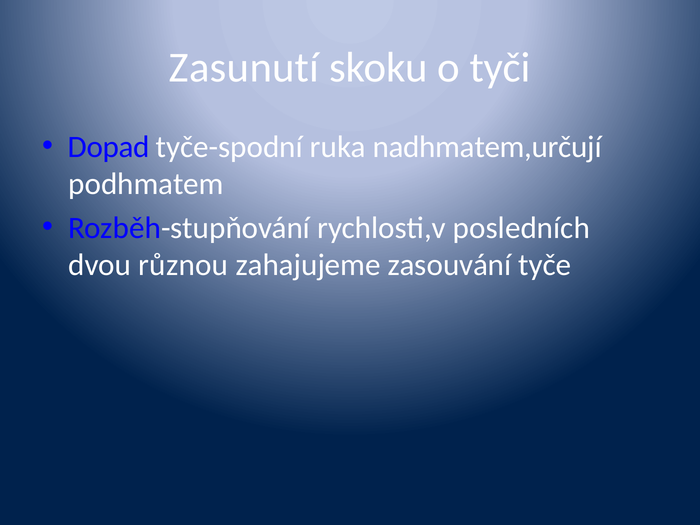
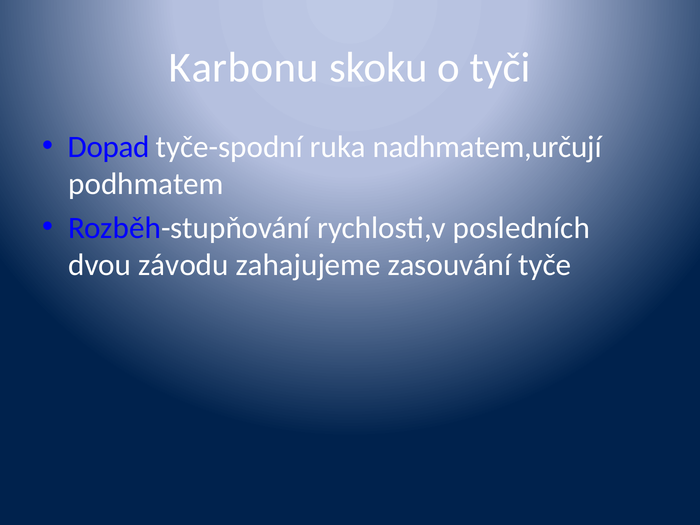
Zasunutí: Zasunutí -> Karbonu (244, 68)
různou: různou -> závodu (183, 265)
